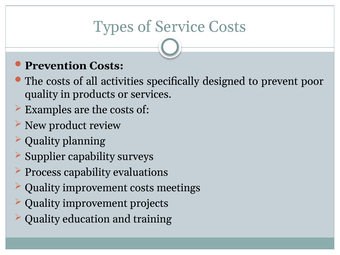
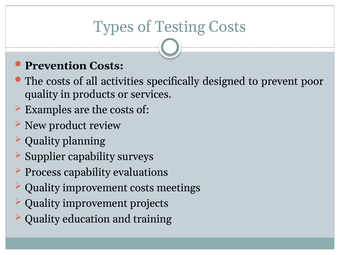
Service: Service -> Testing (180, 27)
